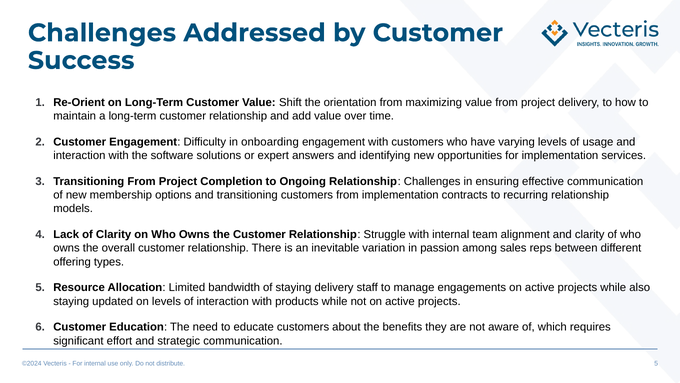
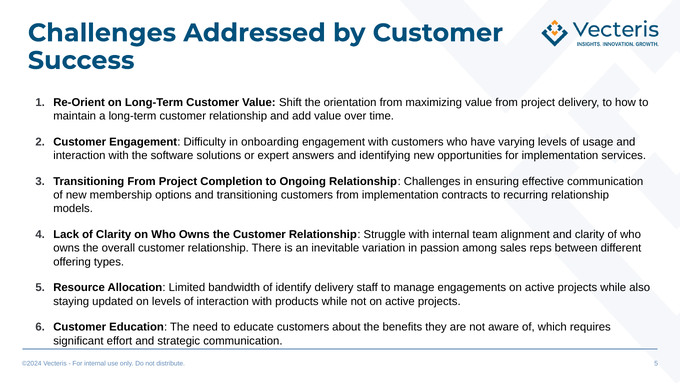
of staying: staying -> identify (293, 287)
